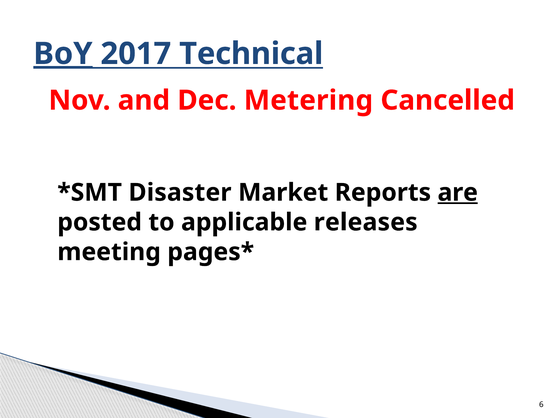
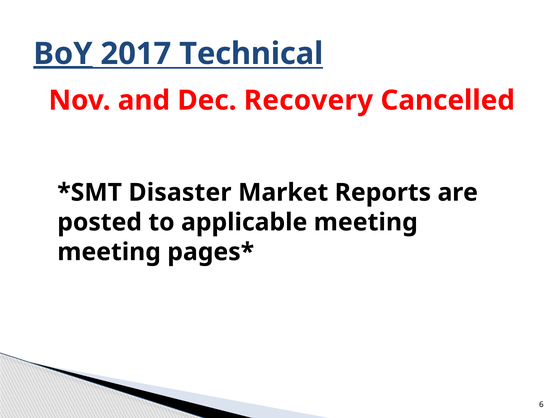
Metering: Metering -> Recovery (308, 100)
are underline: present -> none (458, 192)
applicable releases: releases -> meeting (366, 222)
